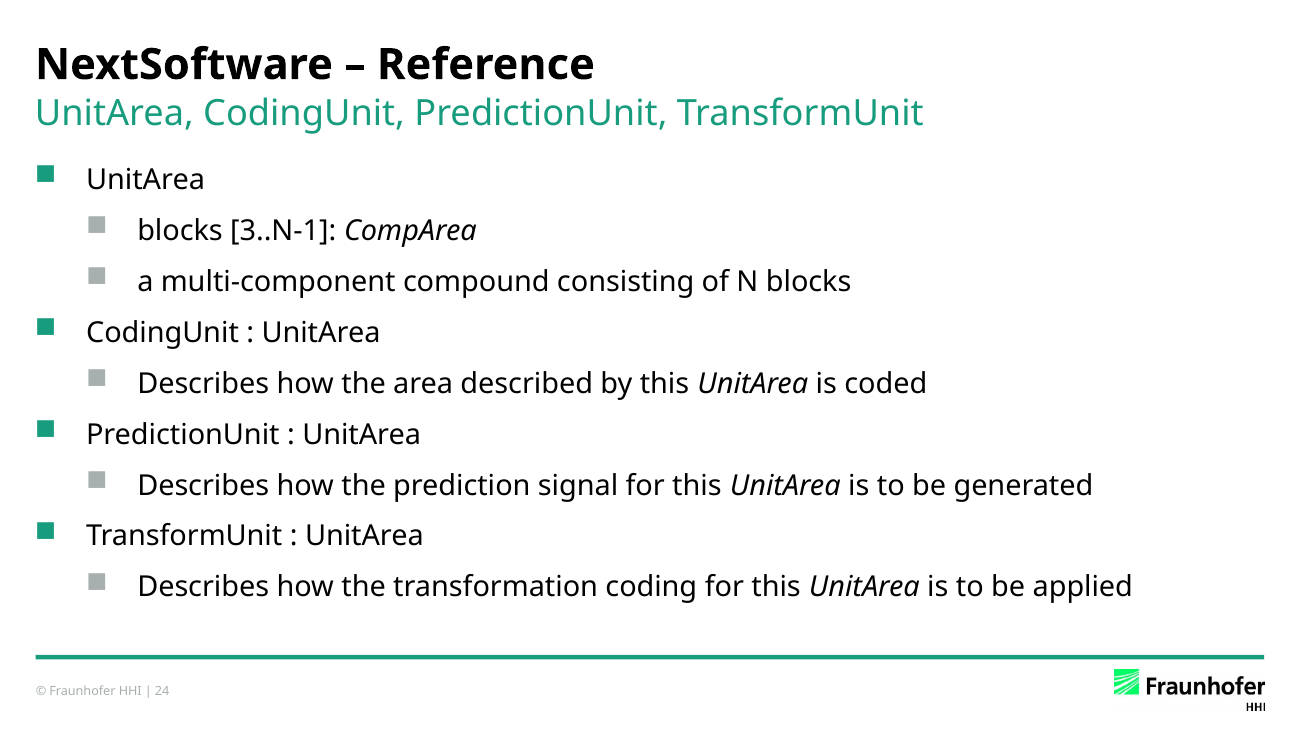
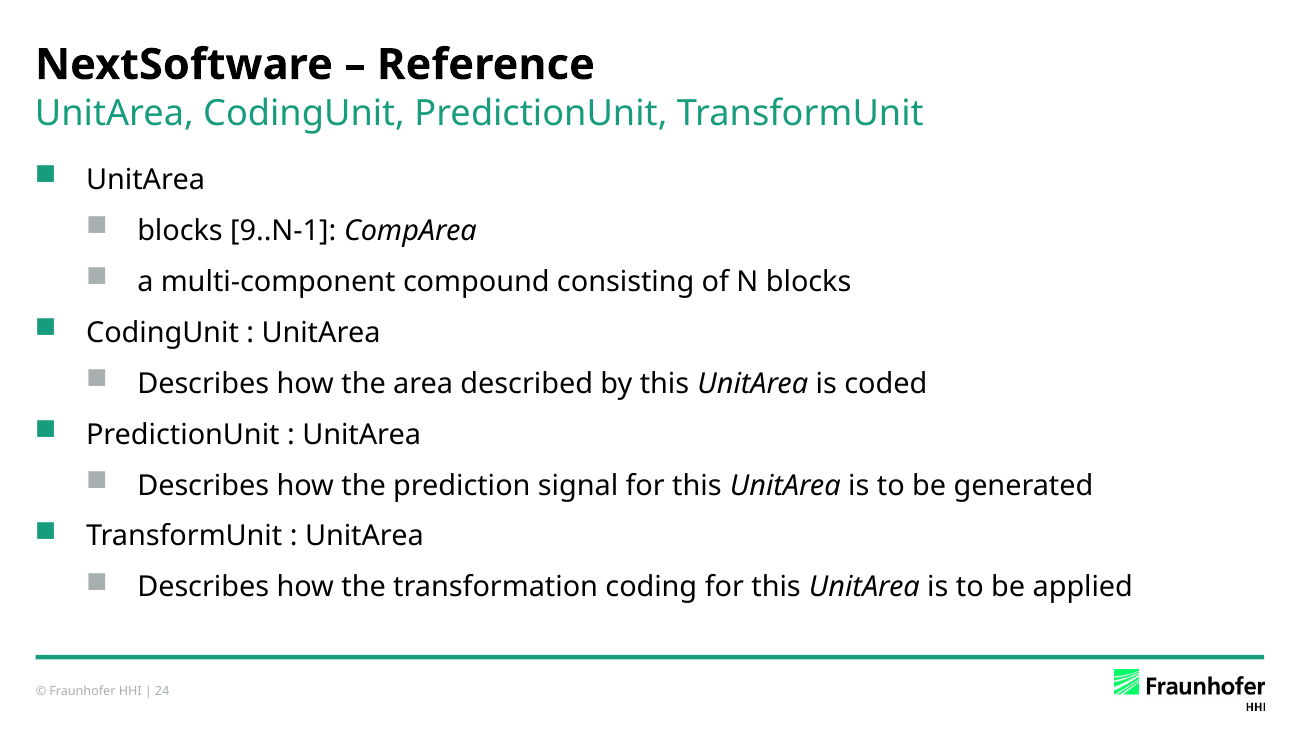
3..N-1: 3..N-1 -> 9..N-1 (283, 231)
